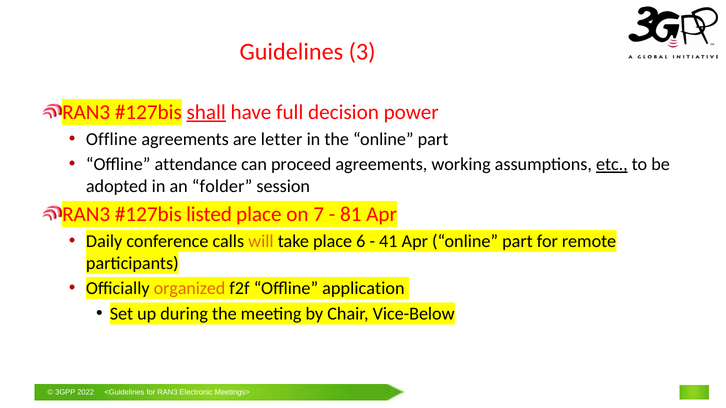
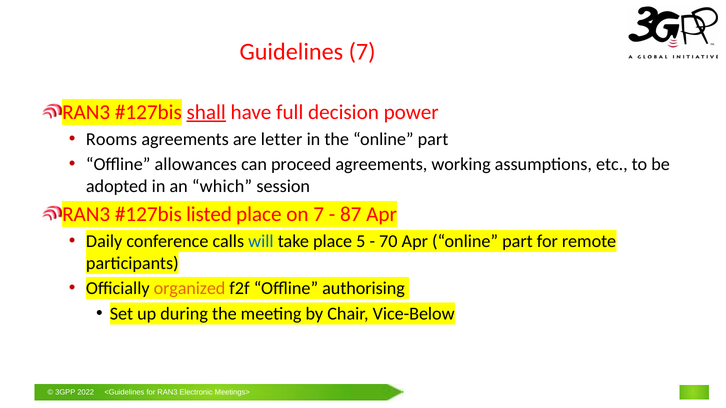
Guidelines 3: 3 -> 7 (362, 52)
Offline: Offline -> Rooms (112, 139)
attendance: attendance -> allowances (196, 165)
etc underline: present -> none (612, 165)
folder: folder -> which (222, 186)
81: 81 -> 87 (351, 214)
will colour: orange -> blue (261, 241)
6: 6 -> 5 (361, 241)
41: 41 -> 70 (388, 241)
application: application -> authorising (363, 289)
